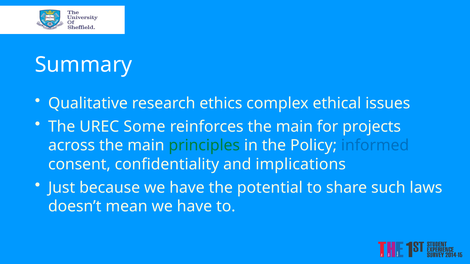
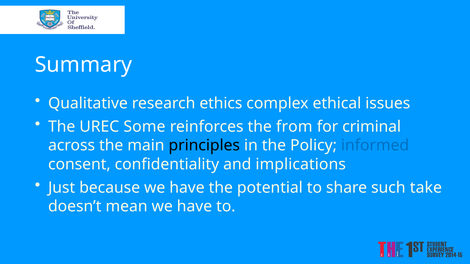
reinforces the main: main -> from (294, 127)
projects: projects -> criminal (372, 127)
principles colour: green -> black (204, 146)
laws: laws -> take (426, 188)
